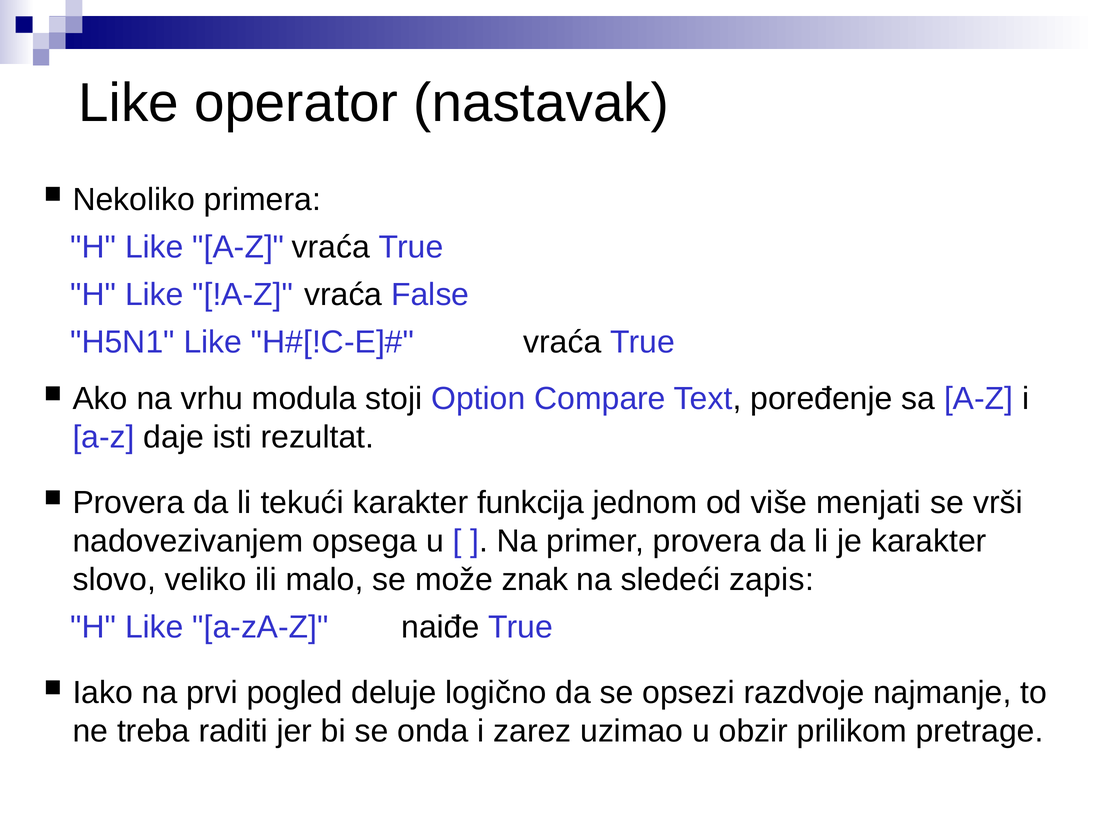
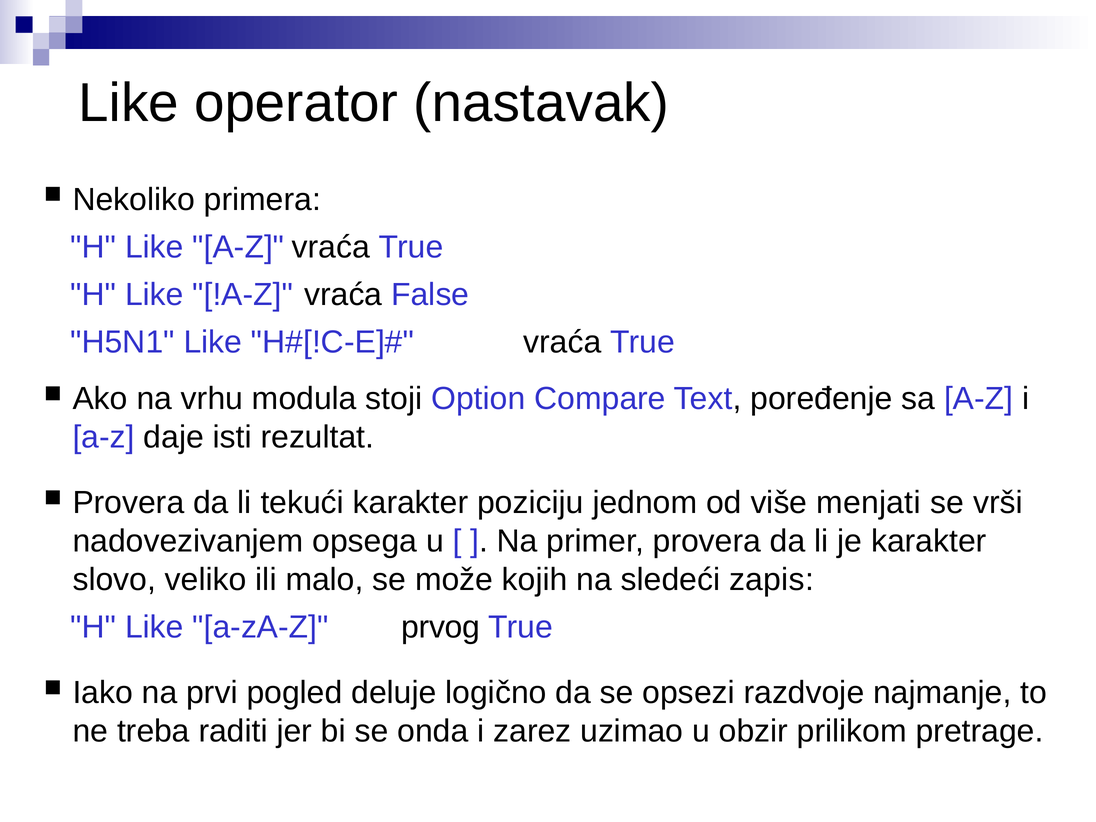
funkcija: funkcija -> poziciju (530, 503)
znak: znak -> kojih (535, 579)
naiđe: naiđe -> prvog (441, 627)
